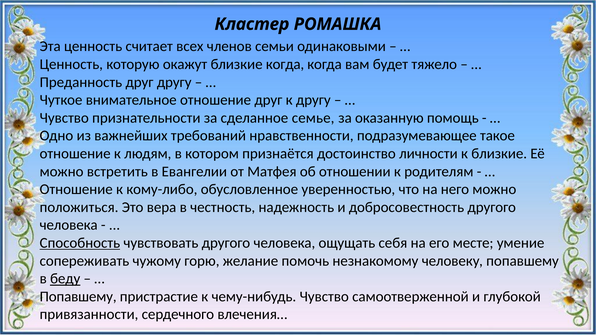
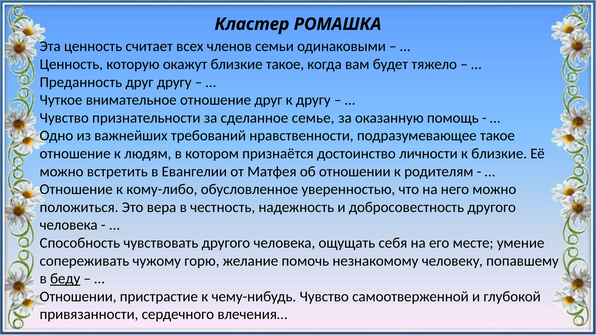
близкие когда: когда -> такое (285, 64)
Способность underline: present -> none (80, 243)
Попавшему: Попавшему -> Отношении (78, 297)
